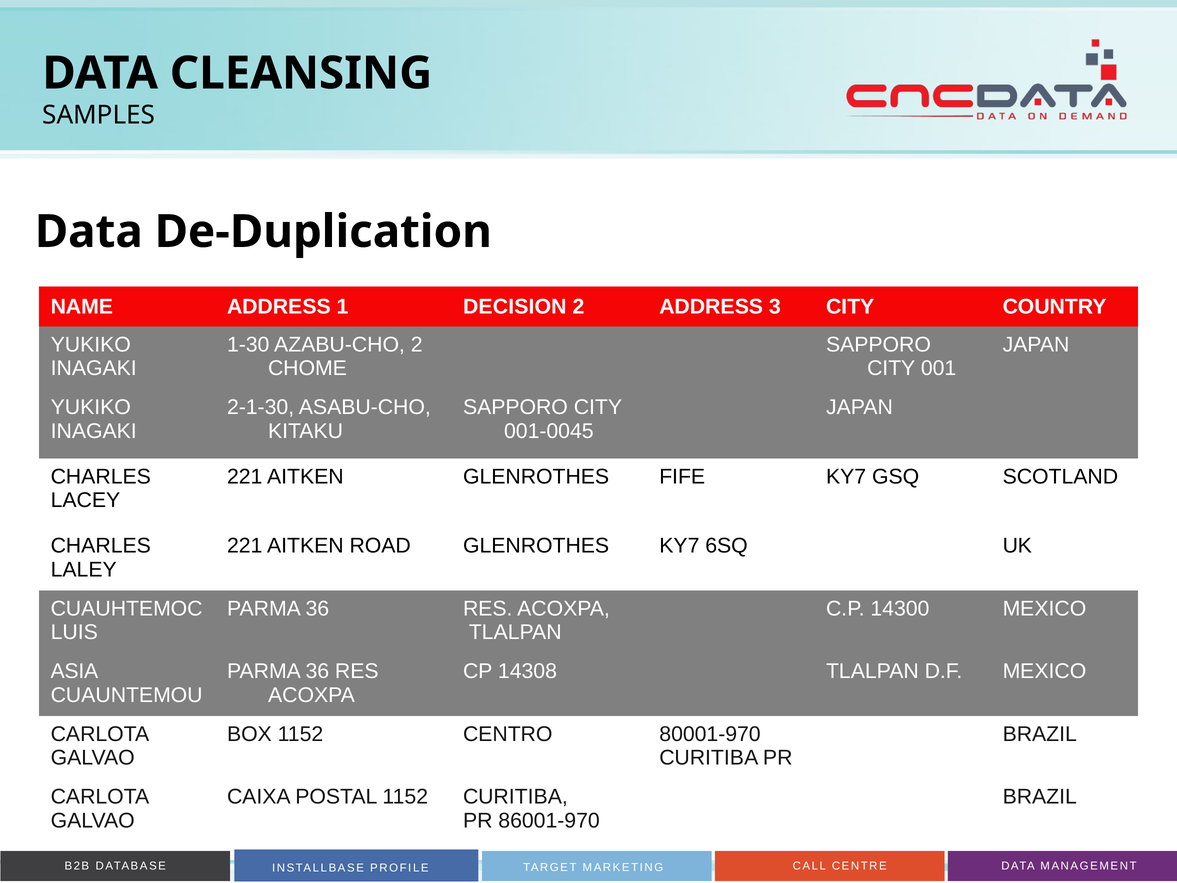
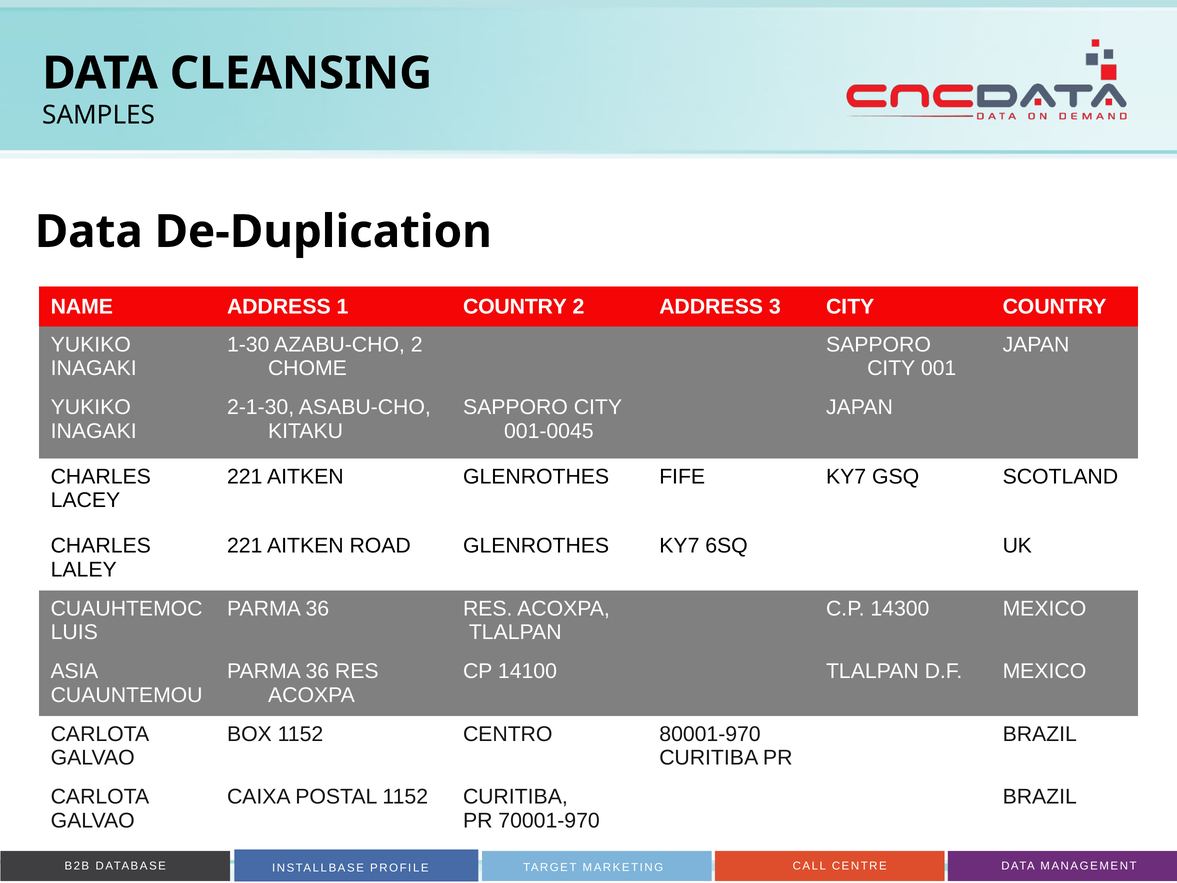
1 DECISION: DECISION -> COUNTRY (515, 307)
14308: 14308 -> 14100 (527, 671)
86001-970: 86001-970 -> 70001-970 (549, 820)
